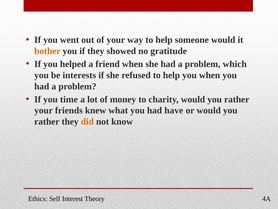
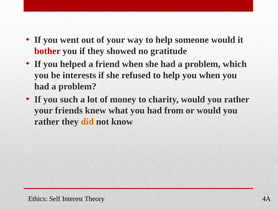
bother colour: orange -> red (47, 51)
time: time -> such (69, 99)
have: have -> from (174, 110)
